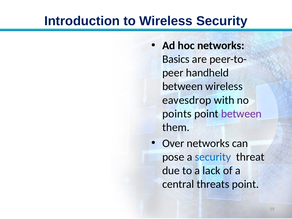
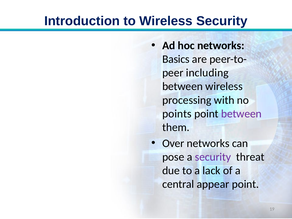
handheld: handheld -> including (207, 73)
eavesdrop: eavesdrop -> processing (187, 100)
security colour: blue -> purple (213, 157)
threats: threats -> appear (213, 184)
